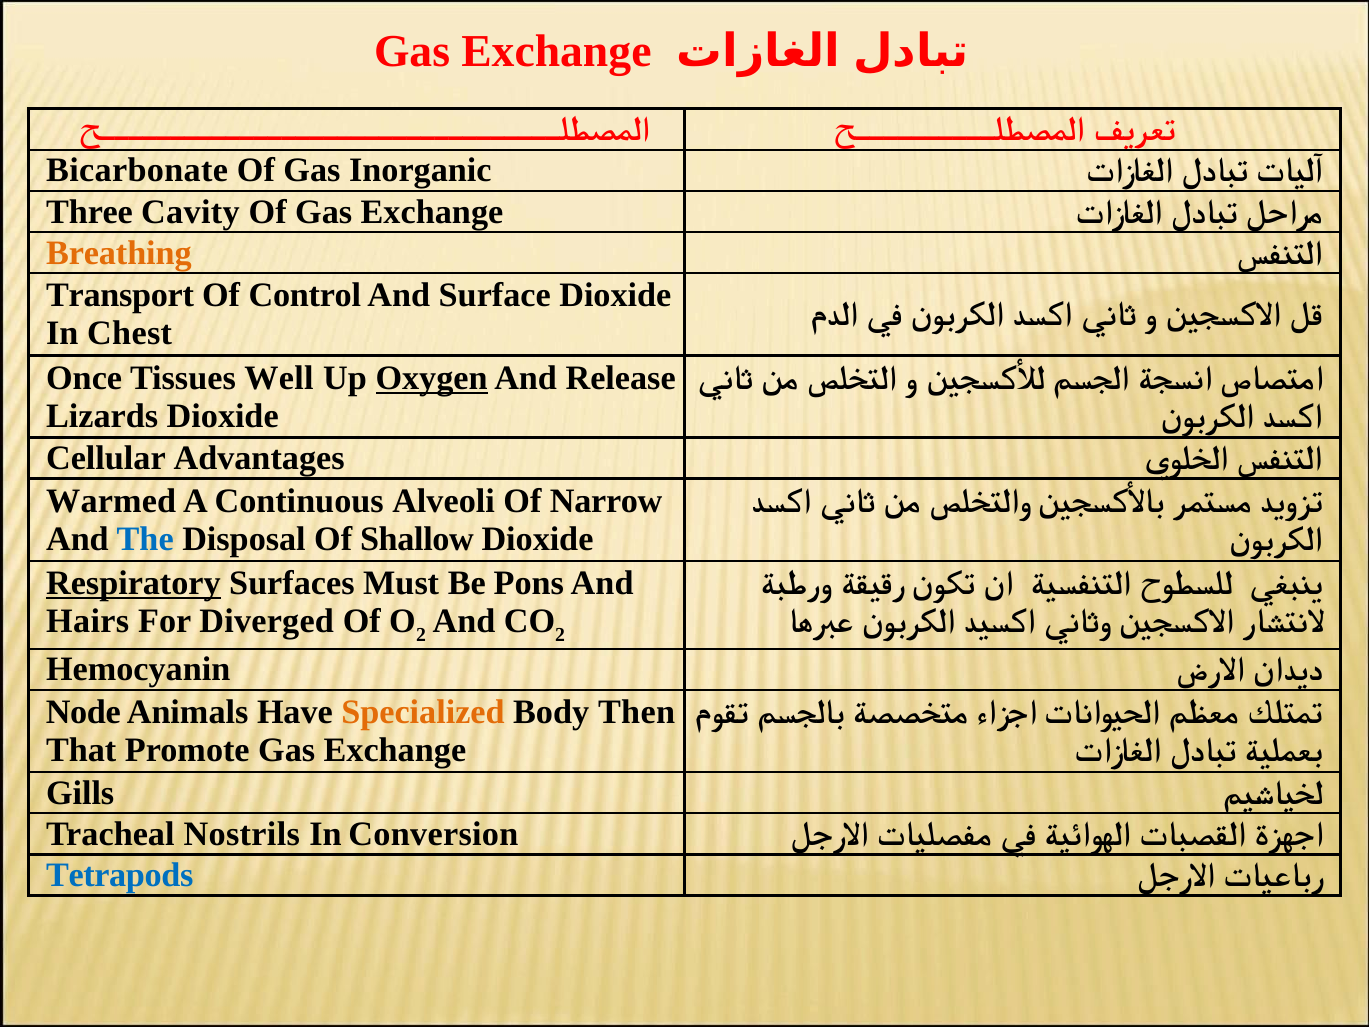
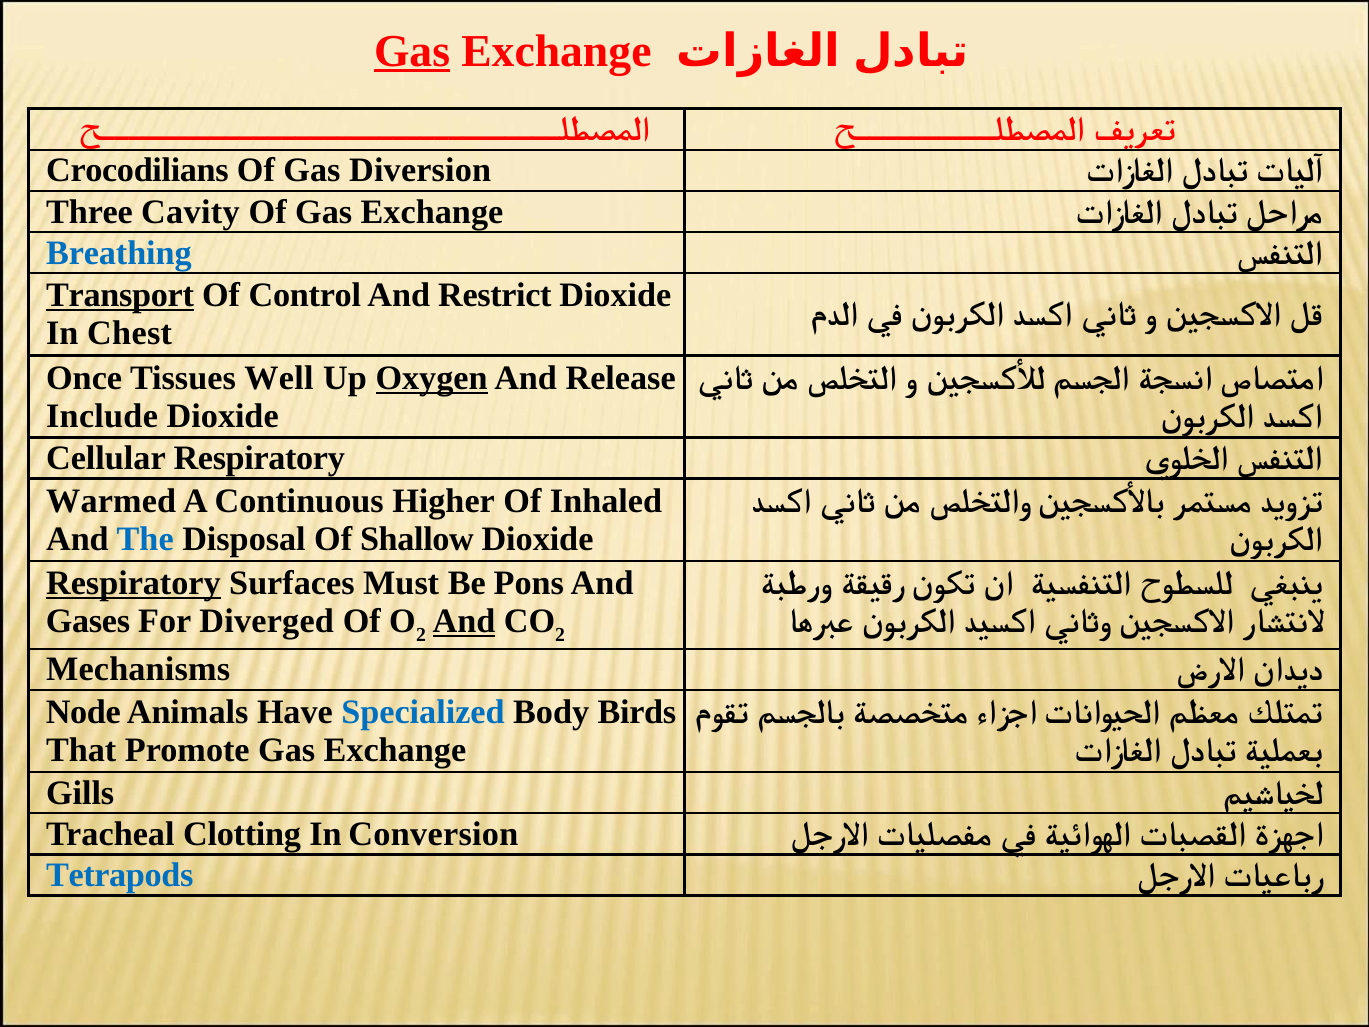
Gas underline: none -> present (412, 51)
Bicarbonate: Bicarbonate -> Crocodilians (137, 171)
Inorganic: Inorganic -> Diversion (420, 171)
Breathing colour: orange -> blue (119, 253)
Transport underline: none -> present (120, 296)
Surface: Surface -> Restrict (495, 296)
Lizards: Lizards -> Include (102, 416)
Cellular Advantages: Advantages -> Respiratory (259, 458)
Alveoli: Alveoli -> Higher (444, 501)
Narrow: Narrow -> Inhaled (606, 501)
Hairs: Hairs -> Gases (88, 621)
And underline: none -> present (464, 621)
Hemocyanin: Hemocyanin -> Mechanisms (138, 669)
Specialized colour: orange -> blue (423, 712)
Then: Then -> Birds (637, 712)
Nostrils: Nostrils -> Clotting (242, 834)
